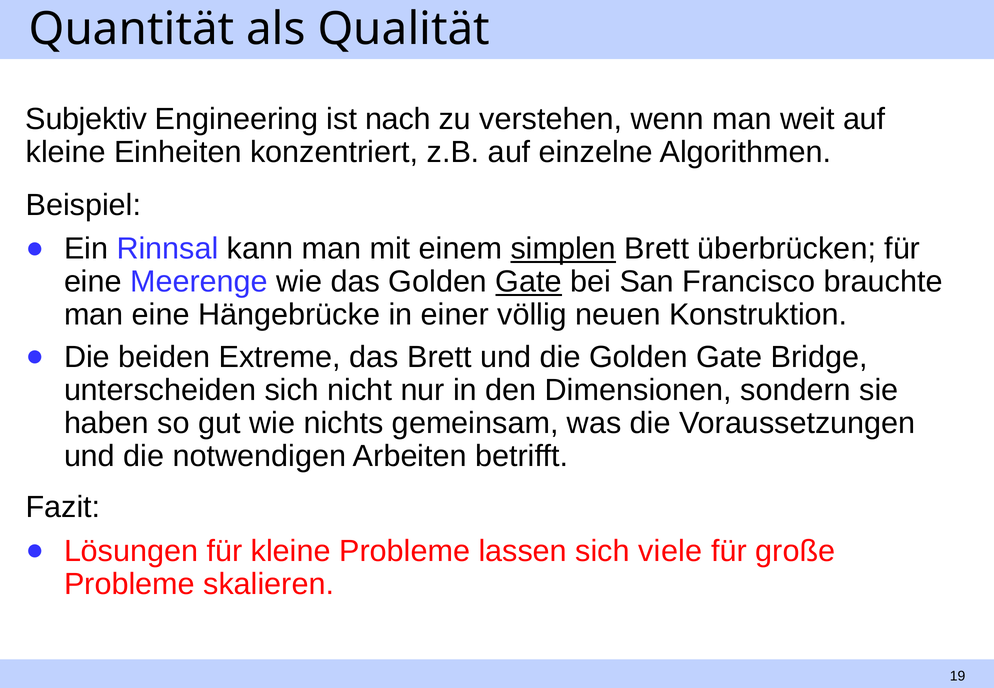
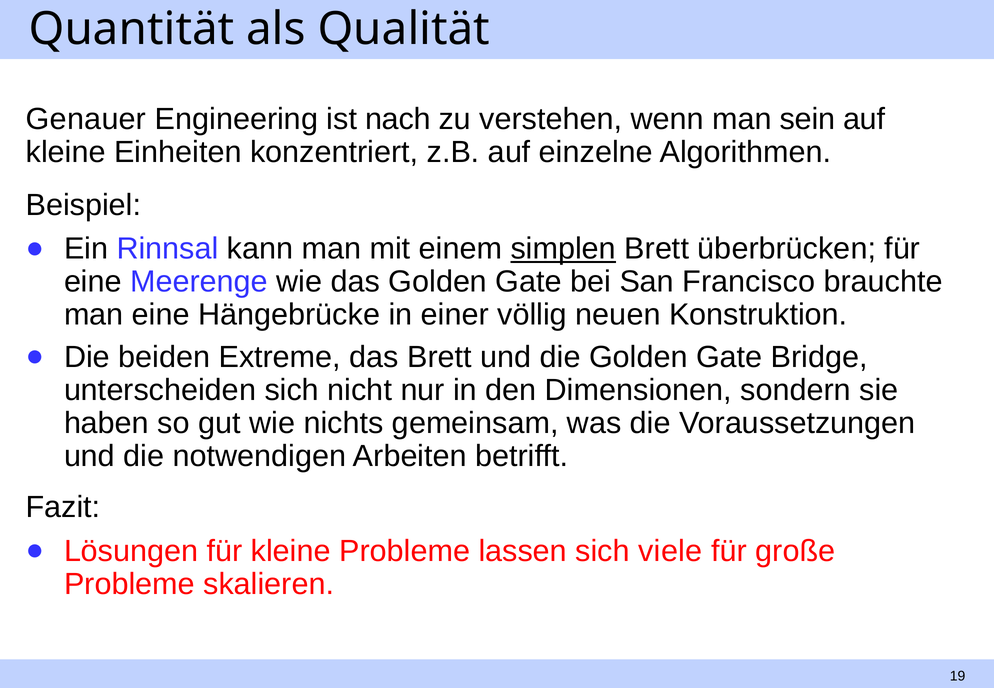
Subjektiv: Subjektiv -> Genauer (86, 119)
weit: weit -> sein (807, 119)
Gate underline: present -> none (529, 282)
